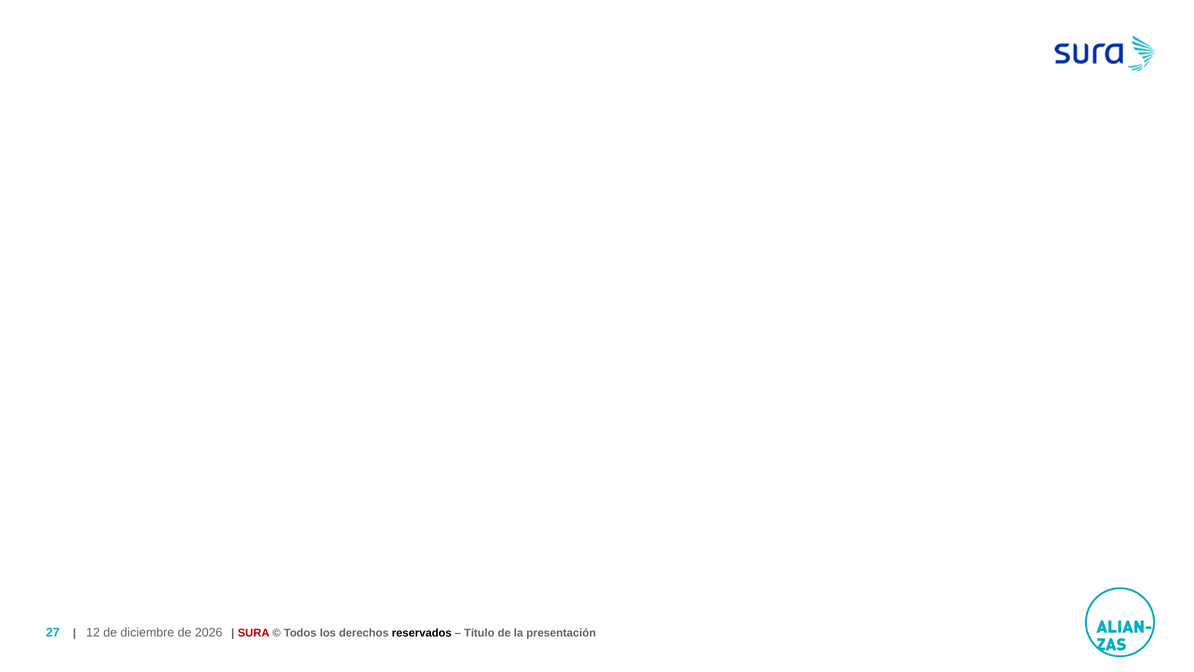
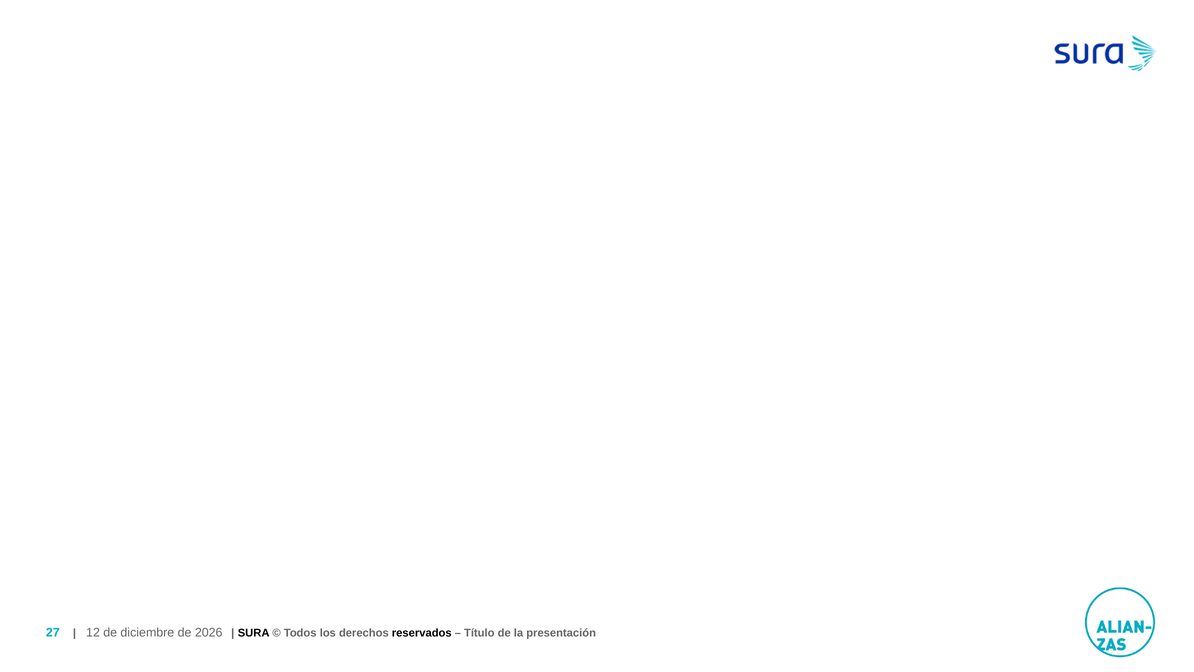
SURA colour: red -> black (254, 633)
